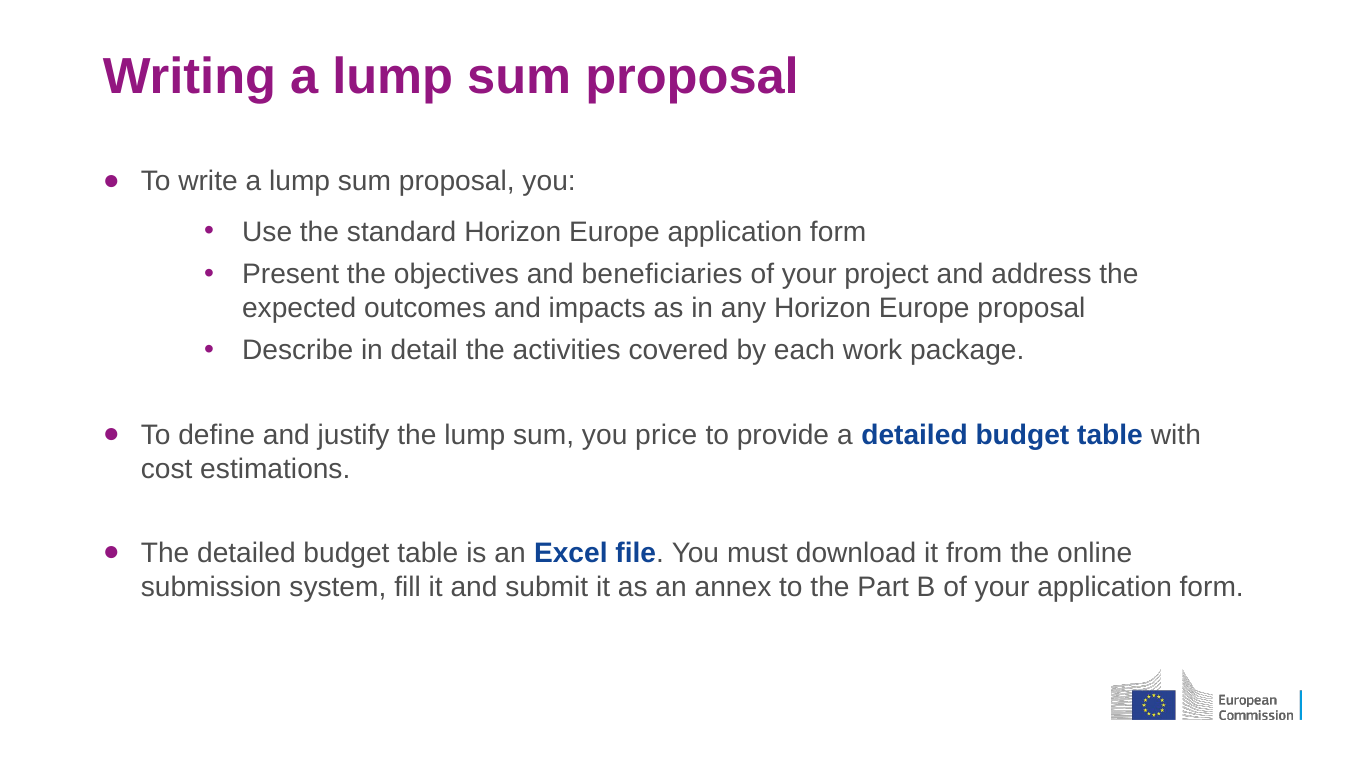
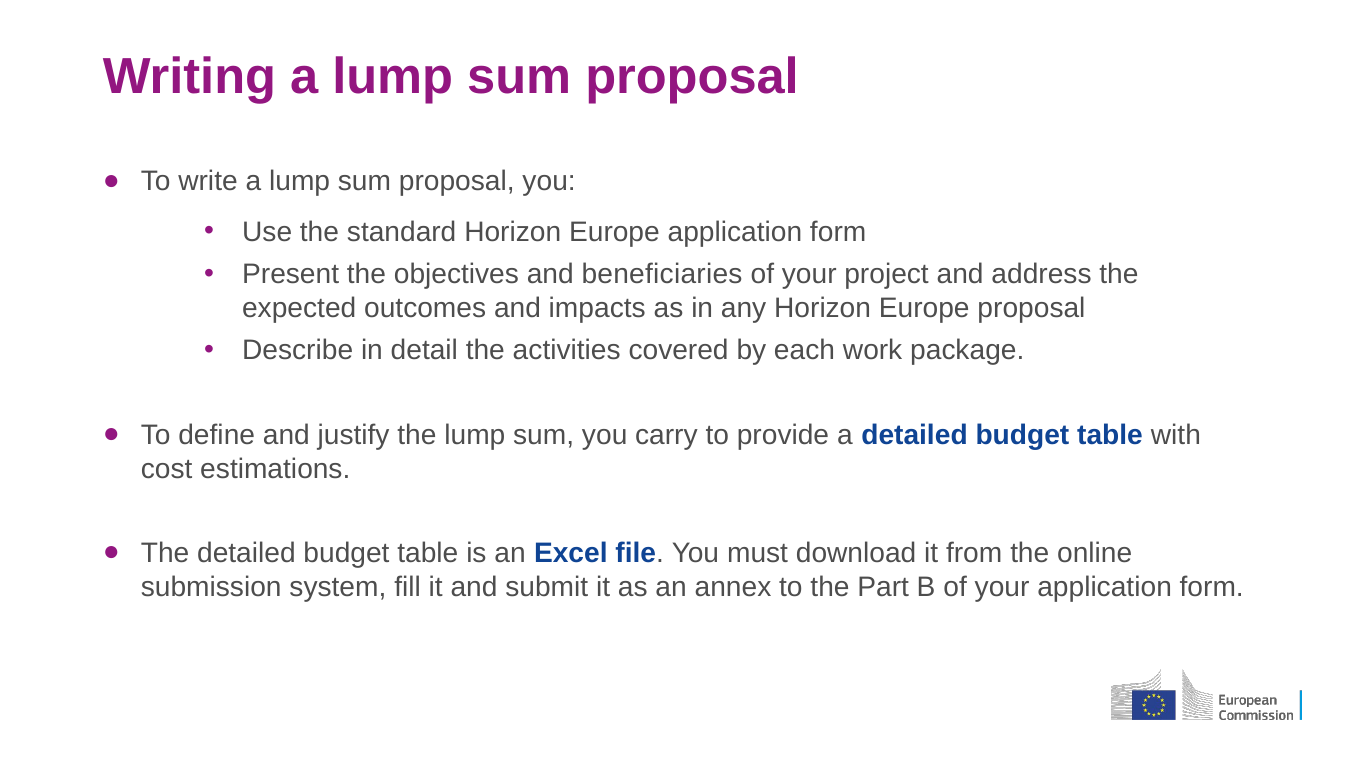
price: price -> carry (666, 435)
